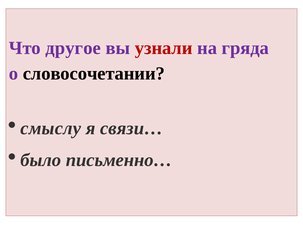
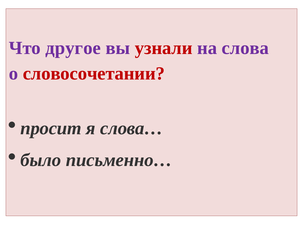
гряда: гряда -> слова (245, 48)
словосочетании colour: black -> red (94, 74)
смыслу: смыслу -> просит (51, 128)
связи…: связи… -> слова… (132, 128)
